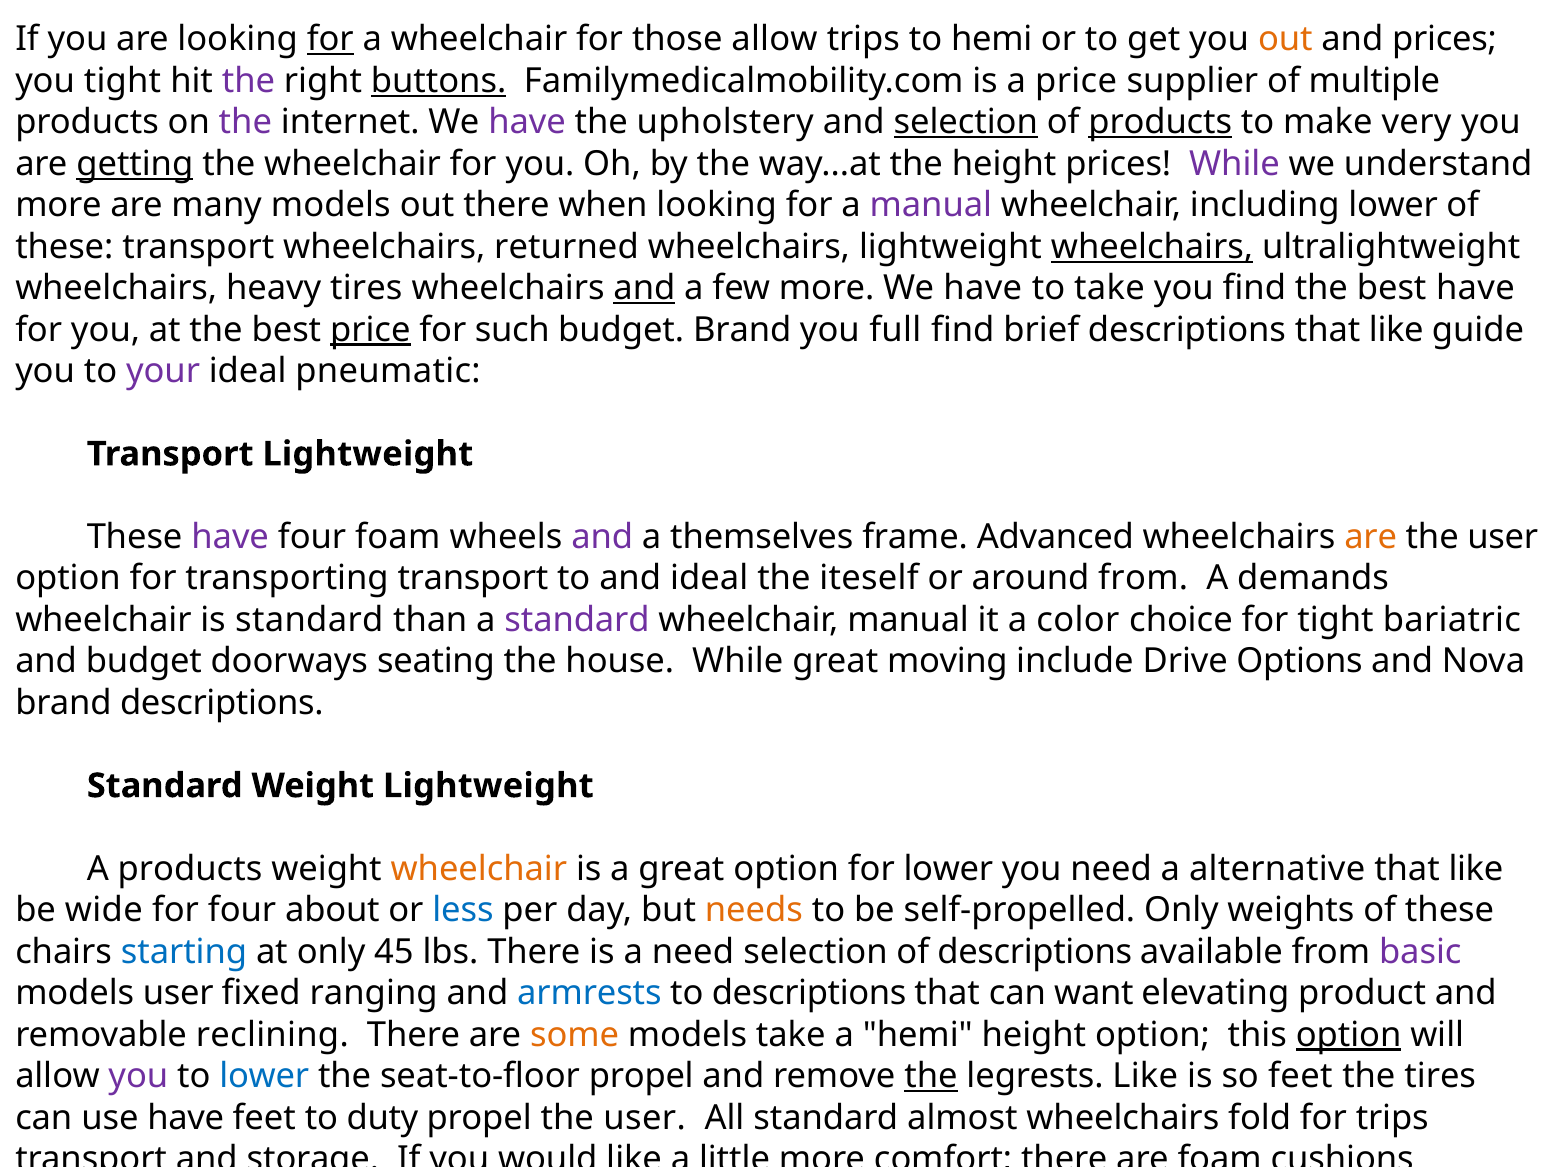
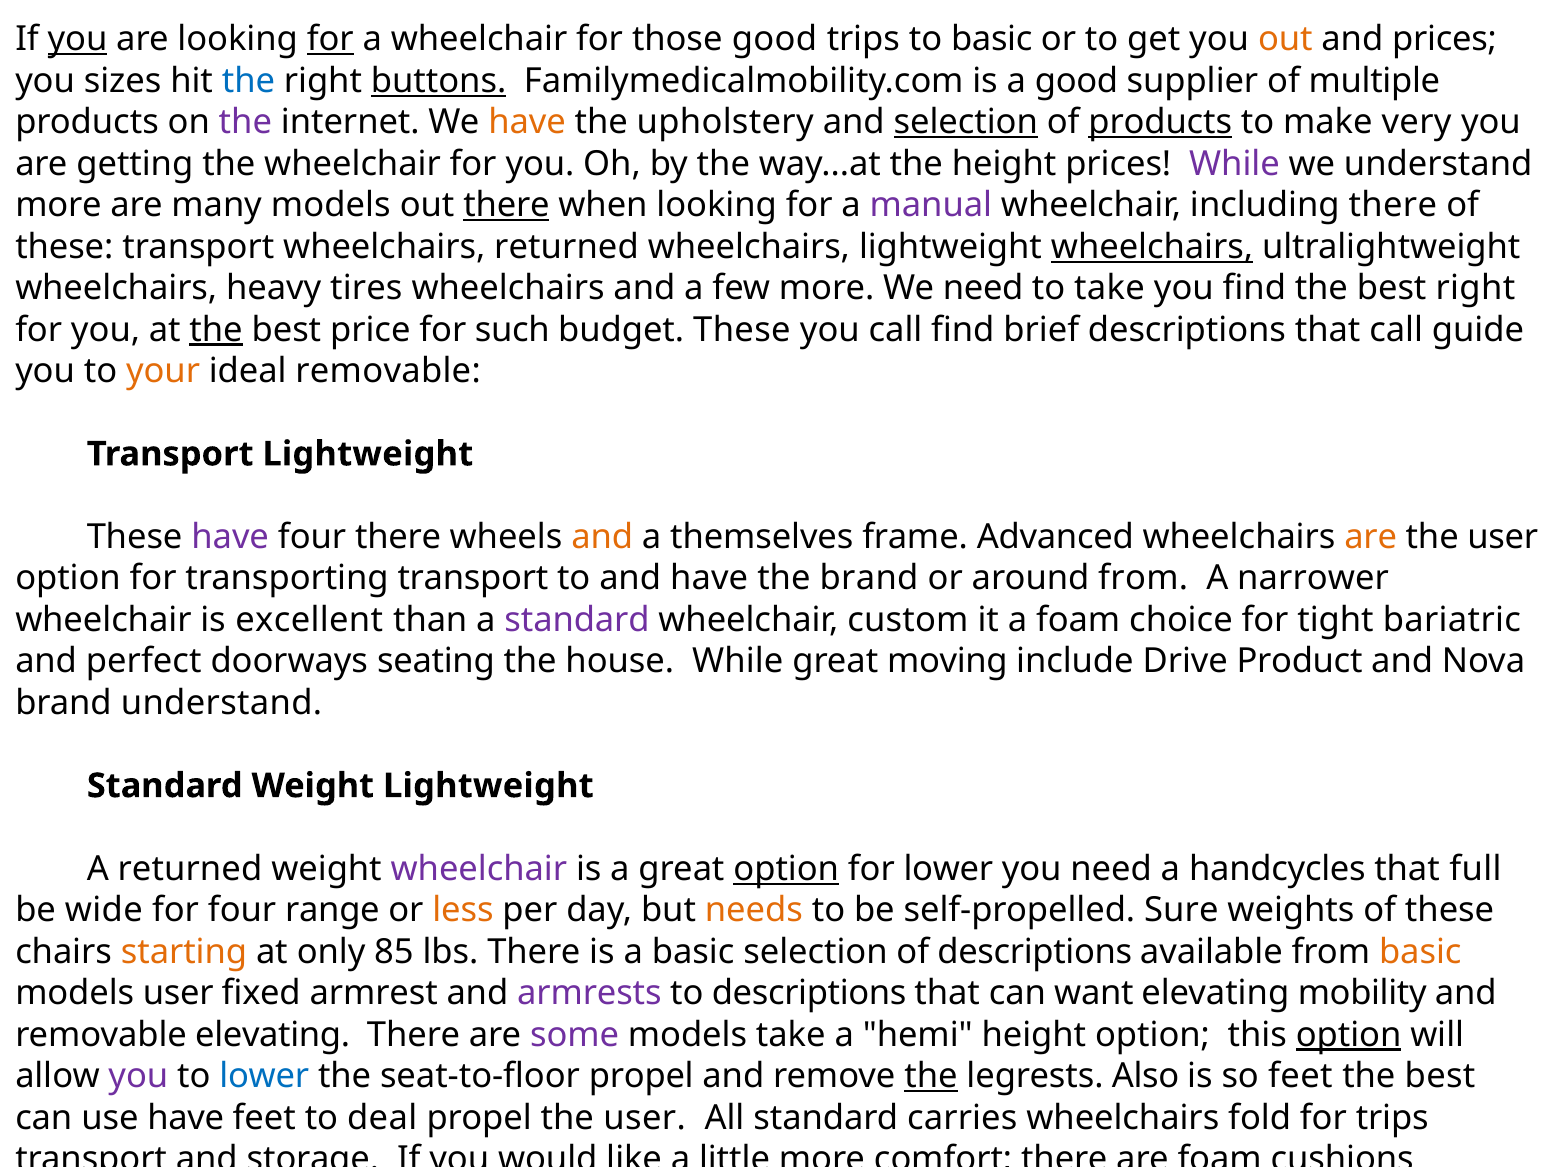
you underline: none -> present (77, 39)
those allow: allow -> good (774, 39)
to hemi: hemi -> basic (992, 39)
you tight: tight -> sizes (123, 81)
the colour: purple -> blue (248, 81)
a price: price -> good (1076, 81)
have colour: purple -> orange (527, 122)
getting underline: present -> none (135, 164)
there underline: none -> present (506, 205)
including lower: lower -> there (1393, 205)
and underline: present -> none (644, 288)
more We have: have -> need (983, 288)
best have: have -> right (1475, 288)
the underline: none -> present (216, 330)
price underline: present -> none (370, 330)
budget Brand: Brand -> These (742, 330)
you full: full -> call (895, 330)
descriptions that like: like -> call (1396, 330)
your colour: purple -> orange (163, 371)
ideal pneumatic: pneumatic -> removable (388, 371)
four foam: foam -> there (398, 537)
and colour: purple -> orange (602, 537)
and ideal: ideal -> have (709, 578)
the iteself: iteself -> brand (869, 578)
demands: demands -> narrower (1313, 578)
is standard: standard -> excellent (309, 620)
wheelchair manual: manual -> custom (908, 620)
a color: color -> foam (1078, 620)
and budget: budget -> perfect (144, 661)
Options: Options -> Product (1300, 661)
brand descriptions: descriptions -> understand (222, 703)
A products: products -> returned (190, 869)
wheelchair colour: orange -> purple (479, 869)
option underline: none -> present (786, 869)
alternative: alternative -> handcycles (1277, 869)
like: like -> full (1476, 869)
about: about -> range (332, 910)
less colour: blue -> orange (463, 910)
self-propelled Only: Only -> Sure (1181, 910)
starting colour: blue -> orange (184, 952)
45: 45 -> 85 (394, 952)
a need: need -> basic (693, 952)
basic colour: purple -> orange (1420, 952)
ranging: ranging -> armrest (374, 993)
armrests colour: blue -> purple (589, 993)
product: product -> mobility (1362, 993)
removable reclining: reclining -> elevating (273, 1035)
some colour: orange -> purple (575, 1035)
legrests Like: Like -> Also (1146, 1076)
tires: tires -> best (1440, 1076)
duty: duty -> deal (382, 1118)
almost: almost -> carries (962, 1118)
